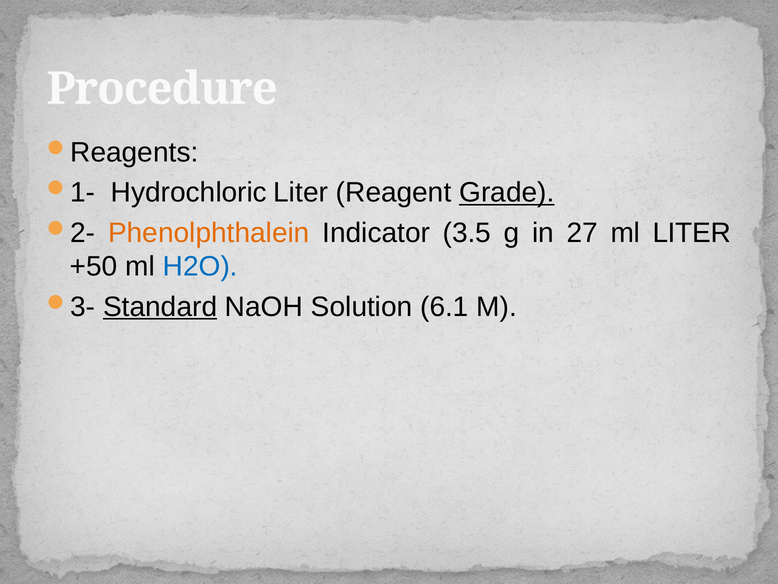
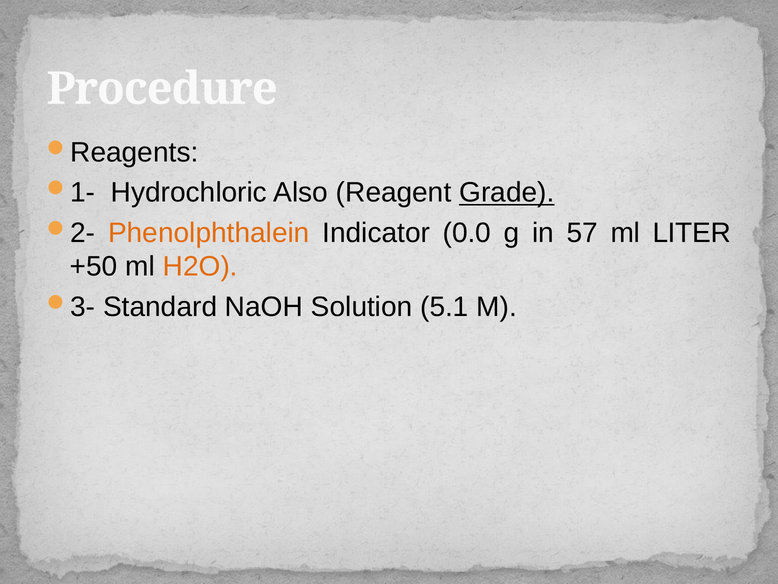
Hydrochloric Liter: Liter -> Also (301, 192)
3.5: 3.5 -> 0.0 (467, 233)
27: 27 -> 57 (582, 233)
H2O colour: blue -> orange (200, 266)
Standard underline: present -> none (160, 307)
6.1: 6.1 -> 5.1 (444, 307)
